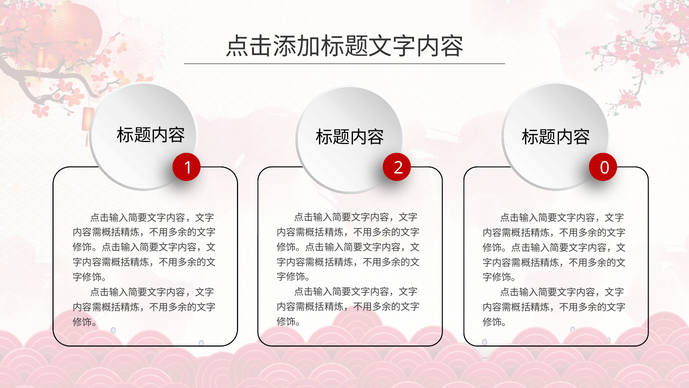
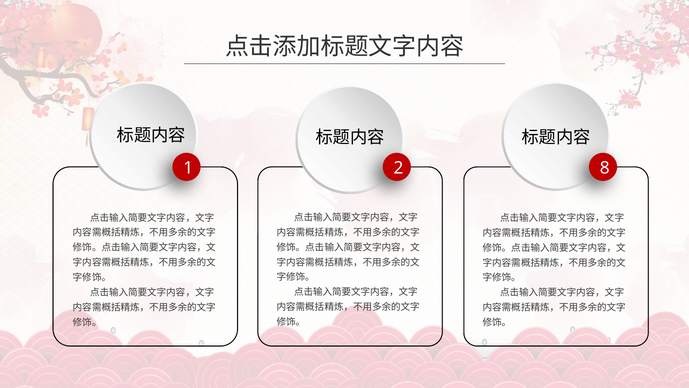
0: 0 -> 8 (605, 168)
